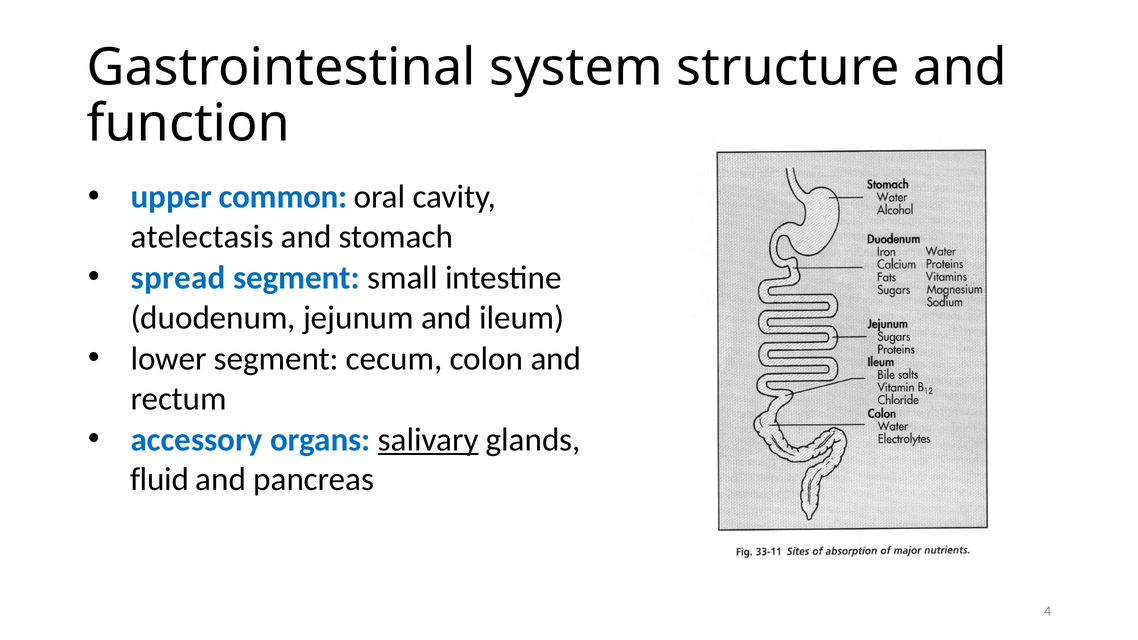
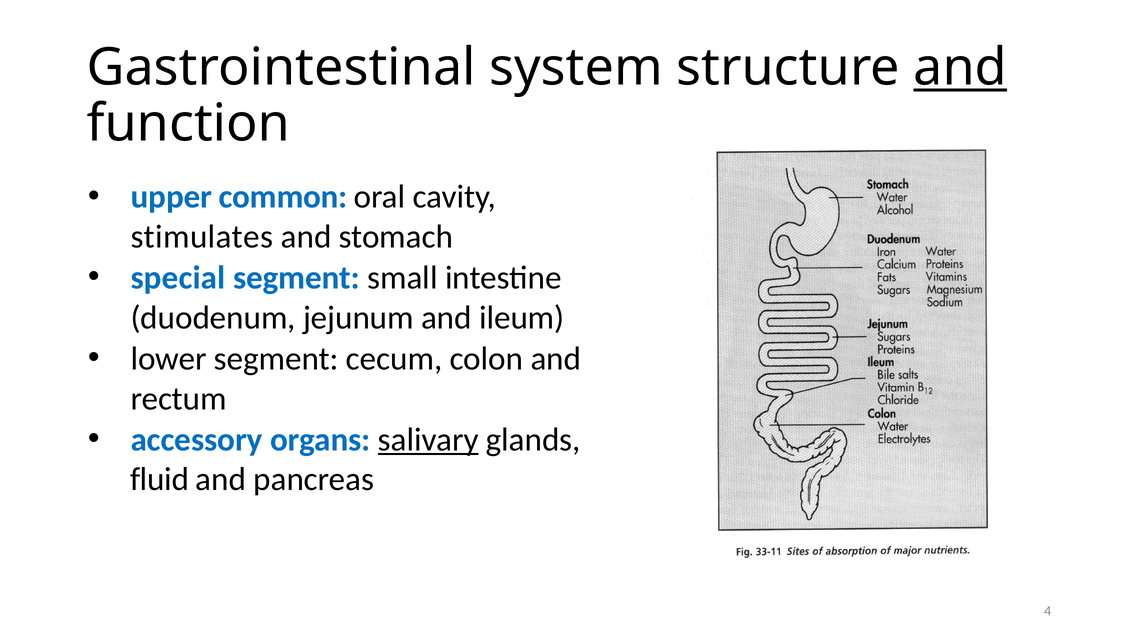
and underline: none -> present (960, 67)
atelectasis: atelectasis -> stimulates (202, 237)
spread: spread -> special (178, 278)
